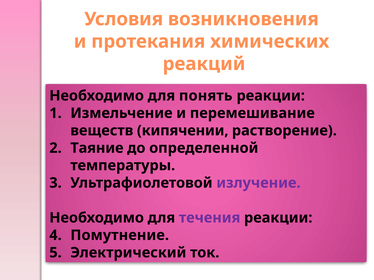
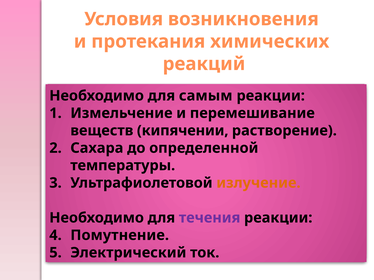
понять: понять -> самым (206, 96)
Таяние: Таяние -> Сахара (97, 148)
излучение colour: purple -> orange (258, 183)
